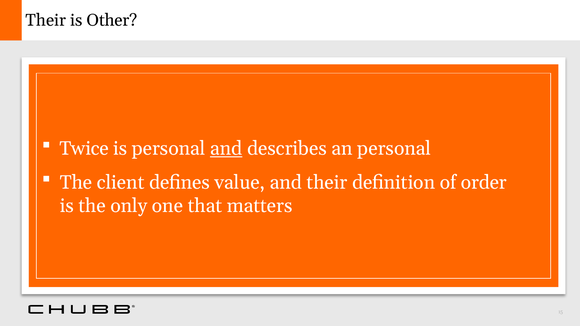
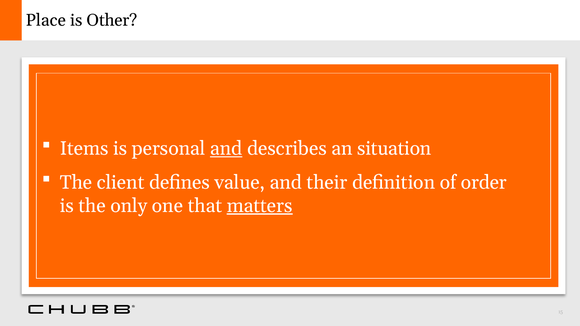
Their: Their -> Place (46, 20)
Twice: Twice -> Items (84, 149)
an personal: personal -> situation (394, 149)
matters underline: none -> present (260, 206)
